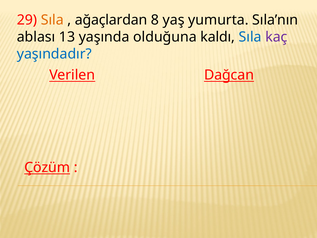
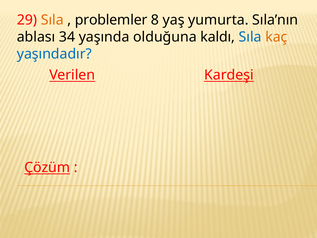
ağaçlardan: ağaçlardan -> problemler (111, 20)
13: 13 -> 34 (67, 37)
kaç colour: purple -> orange (276, 37)
Dağcan: Dağcan -> Kardeşi (229, 75)
